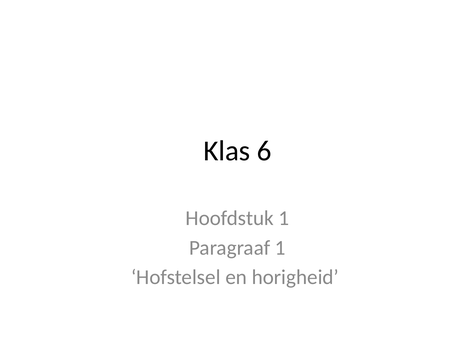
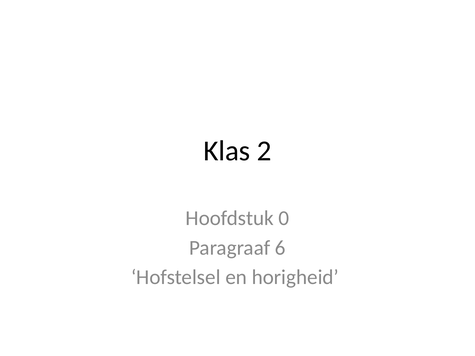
6: 6 -> 2 (264, 151)
Hoofdstuk 1: 1 -> 0 (284, 218)
Paragraaf 1: 1 -> 6 (280, 248)
